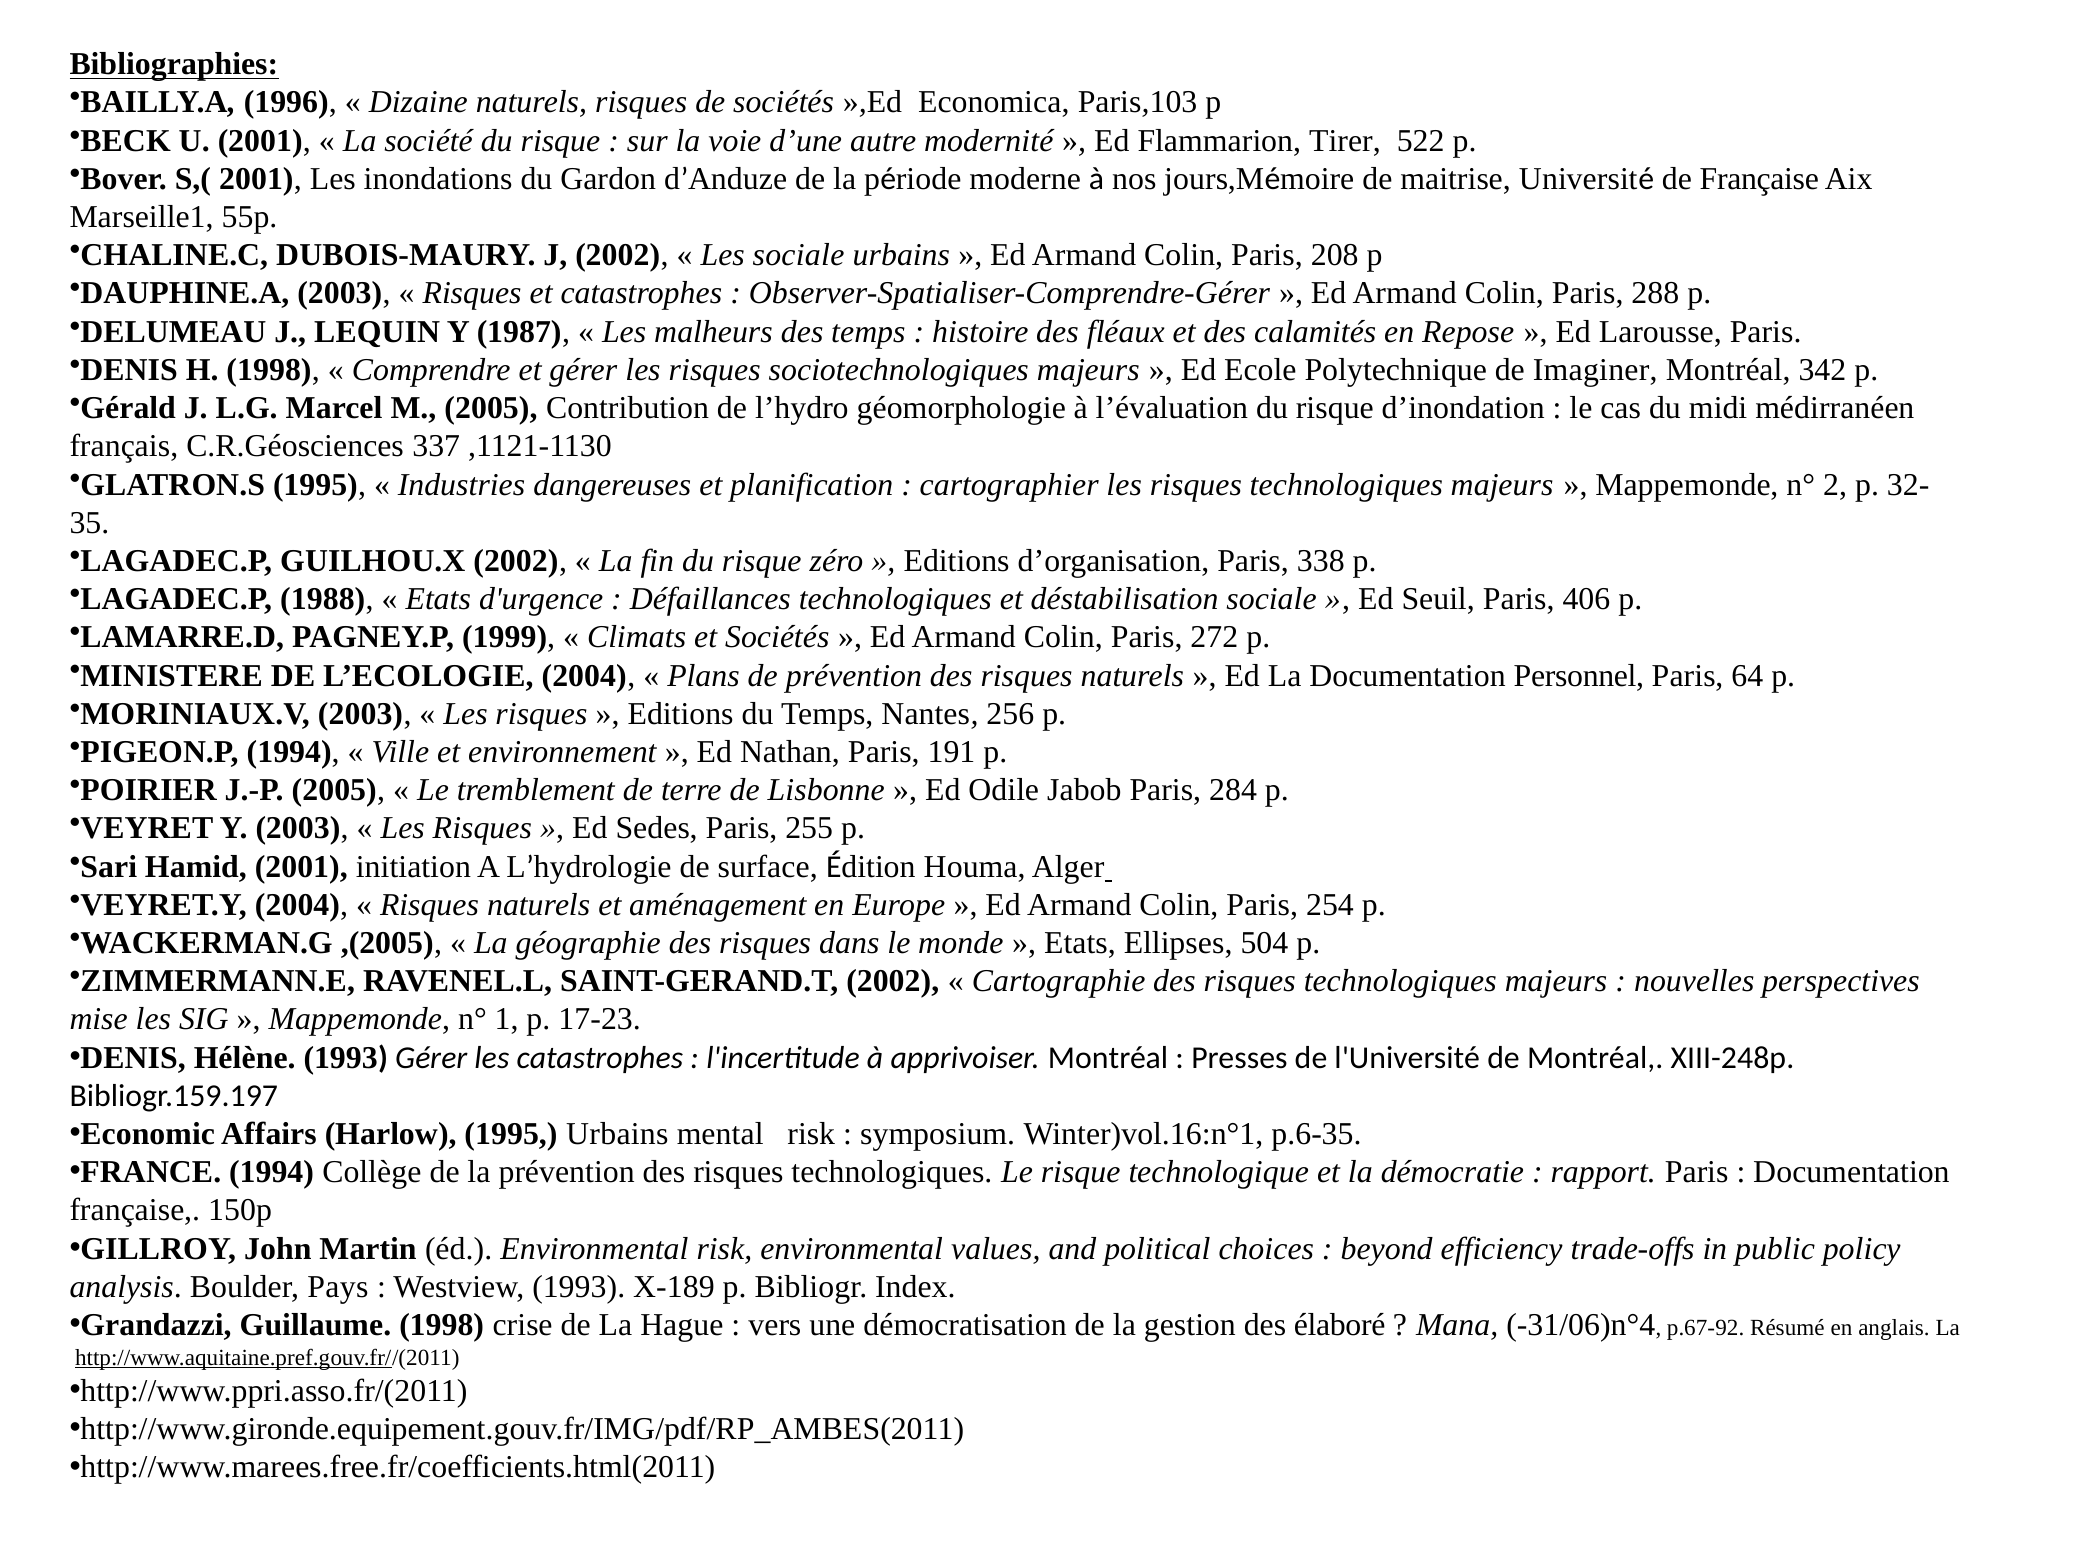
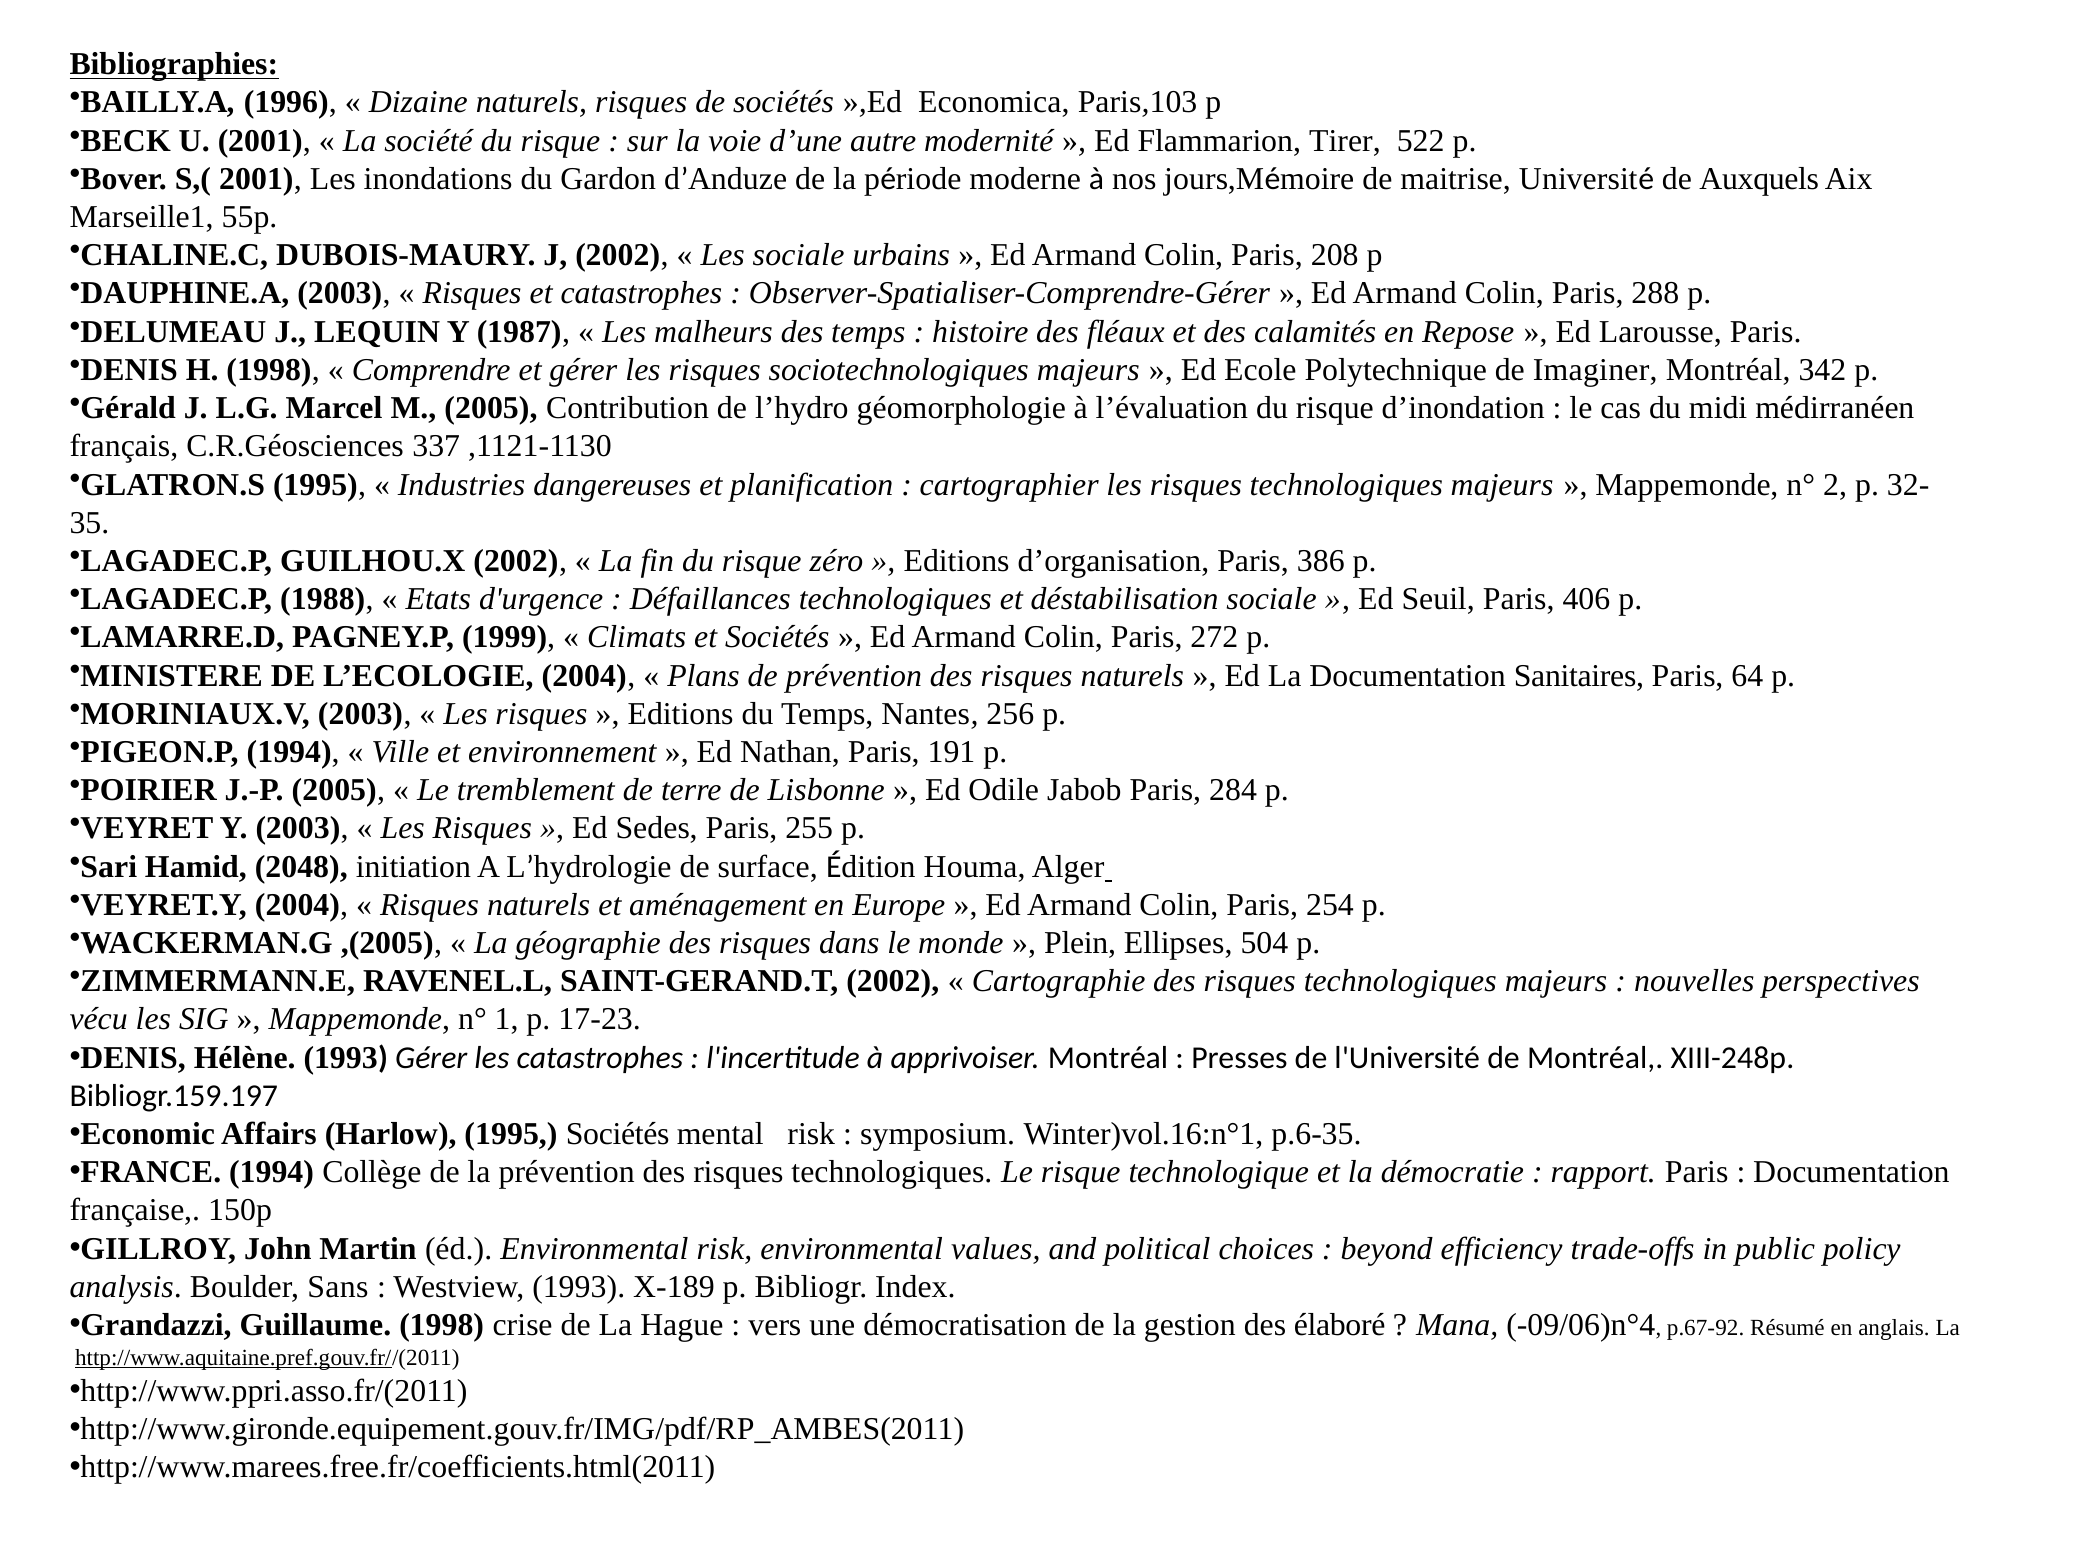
de Française: Française -> Auxquels (1759, 179)
338: 338 -> 386 (1321, 561)
Personnel: Personnel -> Sanitaires (1579, 675)
Hamid 2001: 2001 -> 2048 (301, 866)
Etats: Etats -> Plein (1080, 943)
mise: mise -> vécu (99, 1019)
1995 Urbains: Urbains -> Sociétés (618, 1134)
Pays: Pays -> Sans (338, 1286)
-31/06)n°4: -31/06)n°4 -> -09/06)n°4 (1581, 1325)
